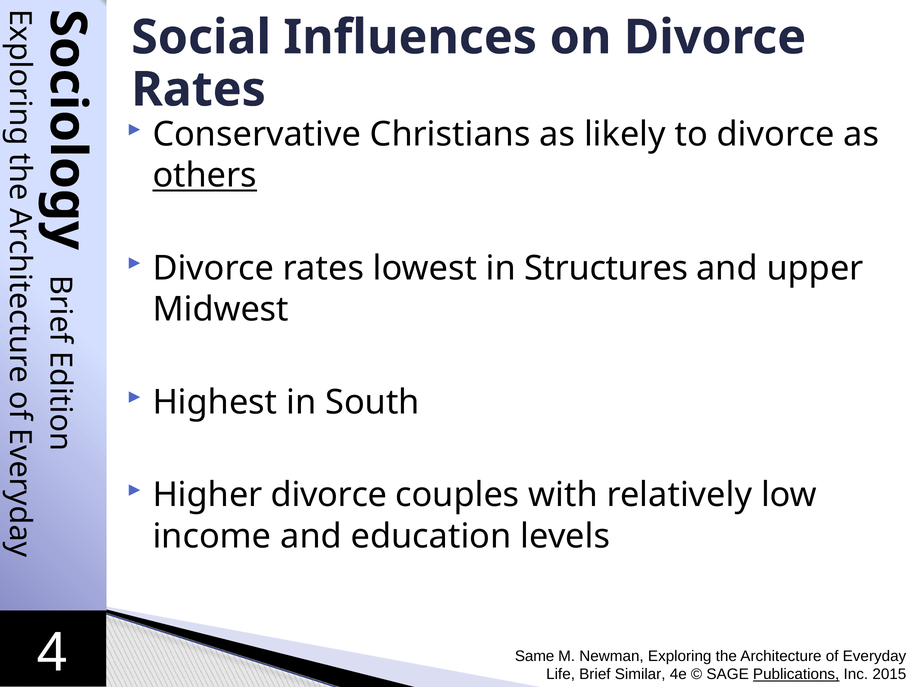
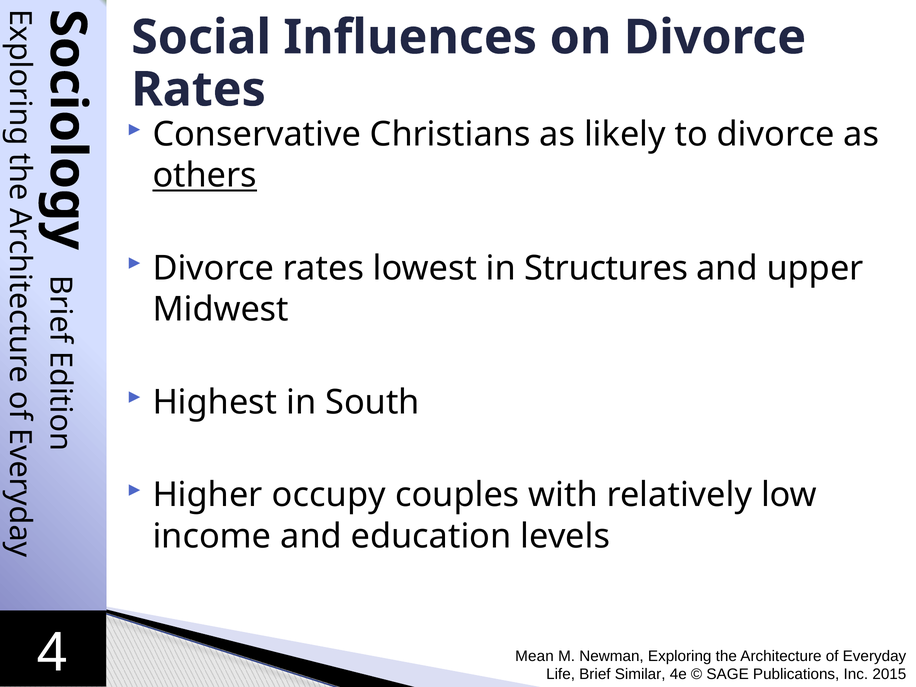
Higher divorce: divorce -> occupy (329, 495)
Same: Same -> Mean (534, 656)
Publications underline: present -> none (796, 674)
